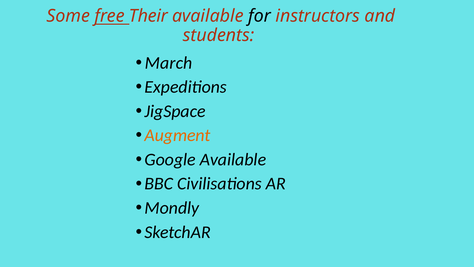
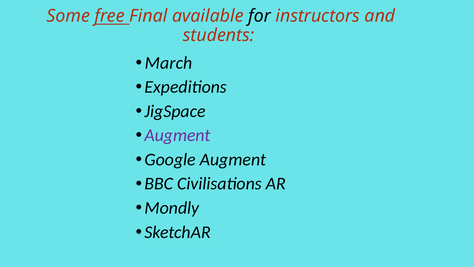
Their: Their -> Final (148, 16)
Augment colour: orange -> purple (178, 135)
Google Available: Available -> Augment (233, 159)
